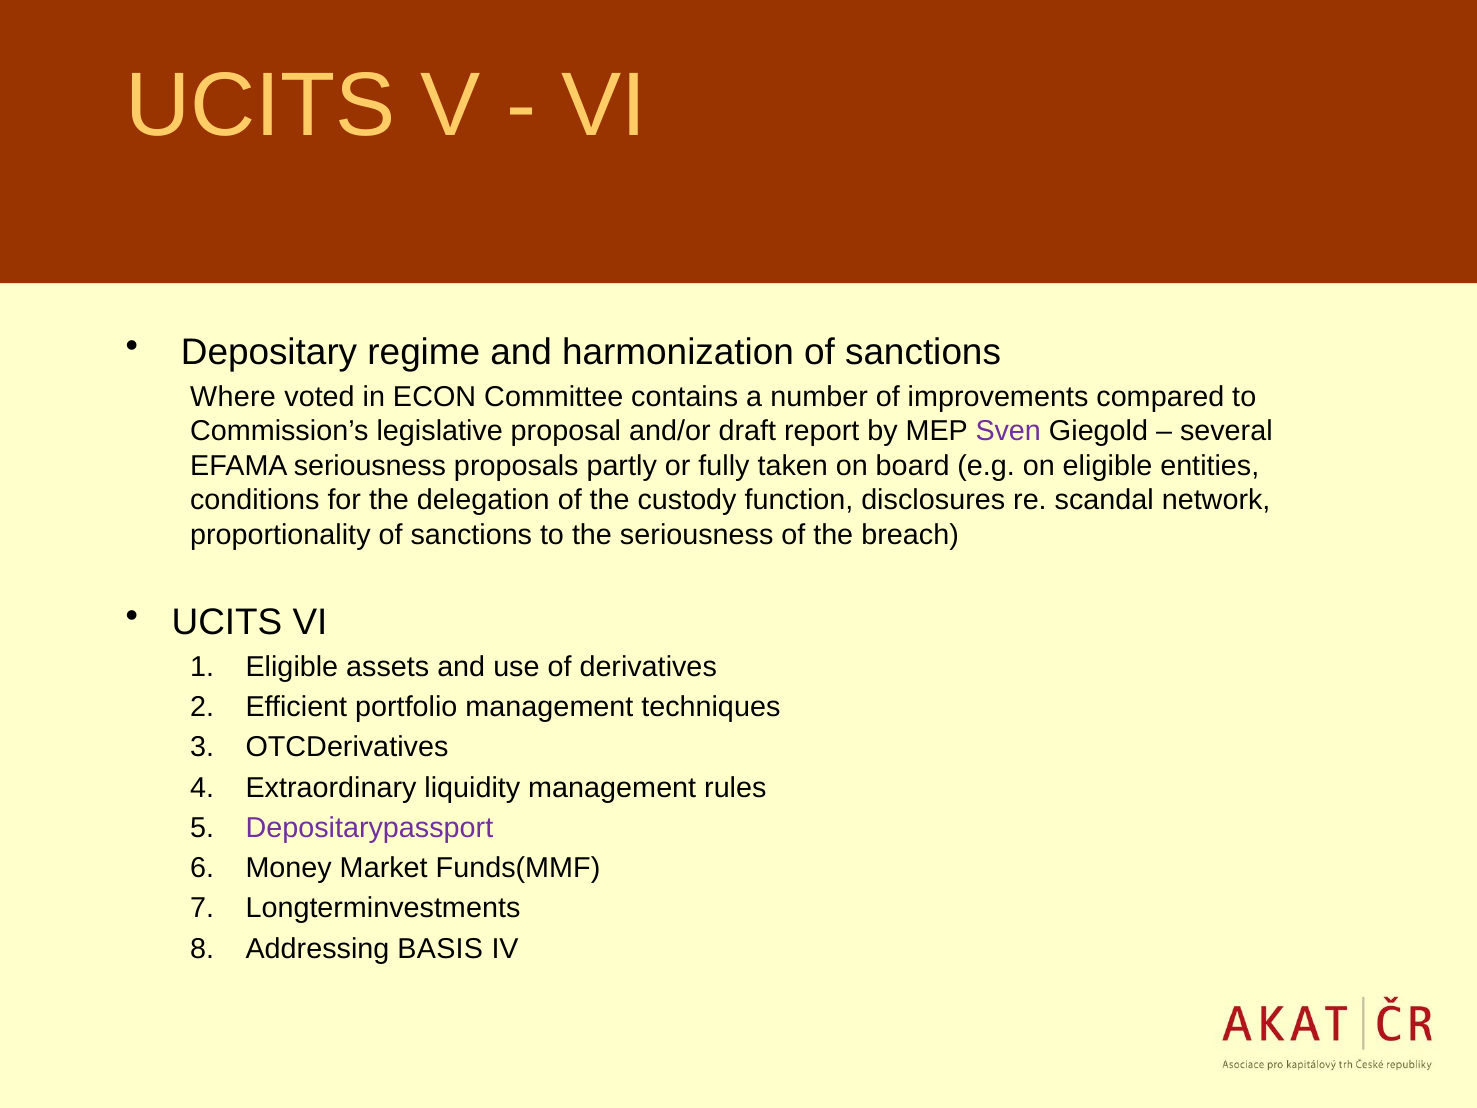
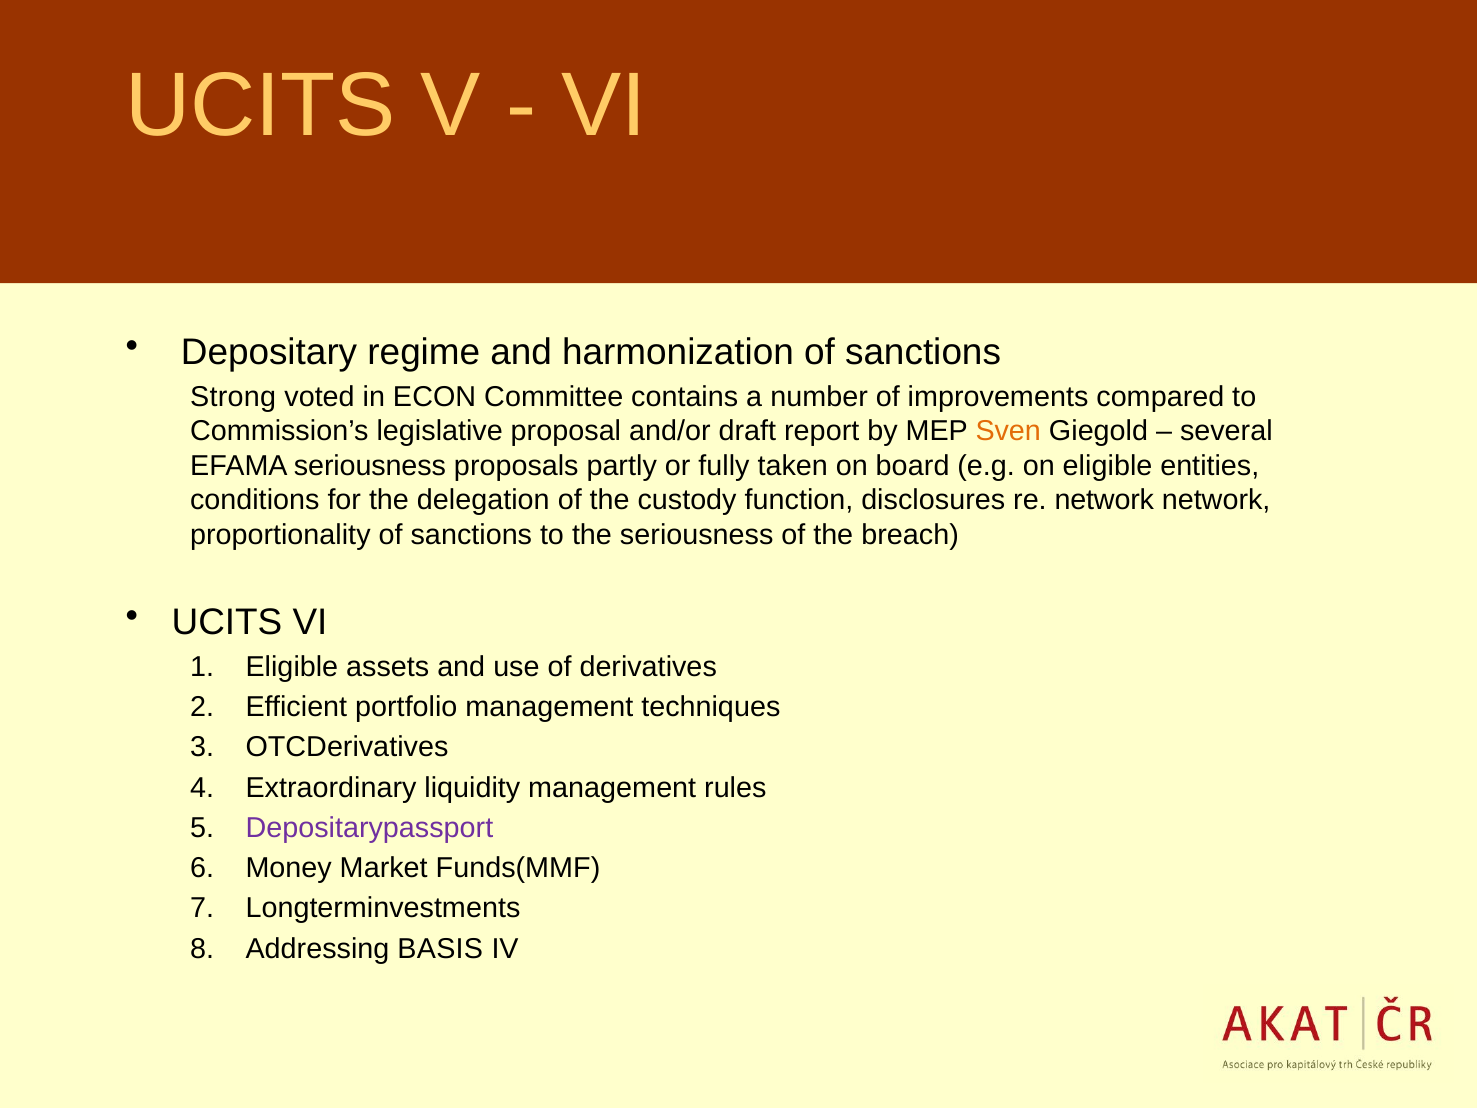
Where: Where -> Strong (233, 397)
Sven colour: purple -> orange (1008, 431)
re scandal: scandal -> network (1104, 500)
